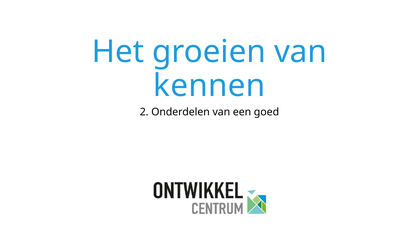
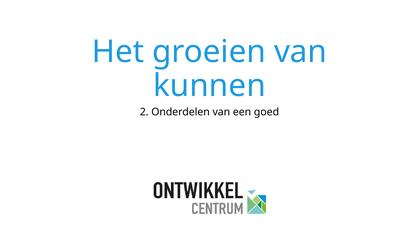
kennen: kennen -> kunnen (209, 86)
